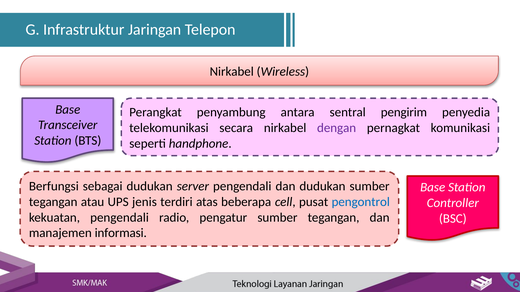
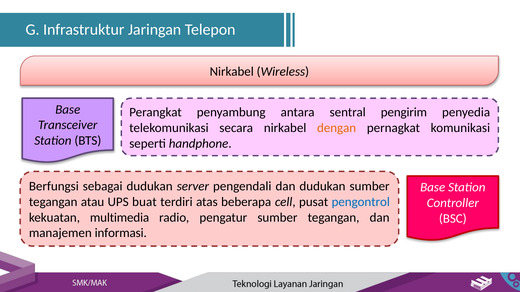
dengan colour: purple -> orange (337, 128)
jenis: jenis -> buat (144, 202)
kekuatan pengendali: pengendali -> multimedia (120, 218)
